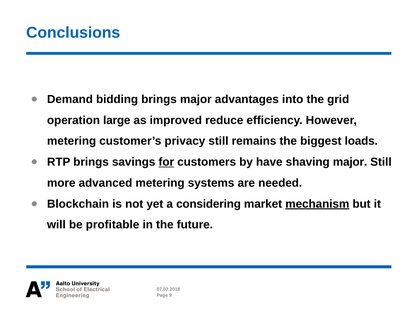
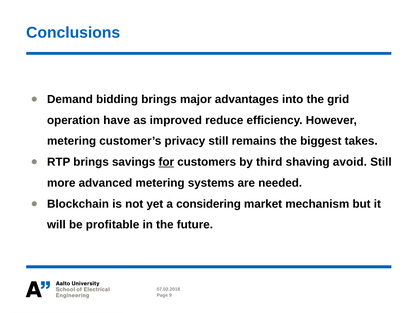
large: large -> have (117, 120)
loads: loads -> takes (361, 141)
have: have -> third (269, 162)
shaving major: major -> avoid (350, 162)
mechanism underline: present -> none (317, 204)
